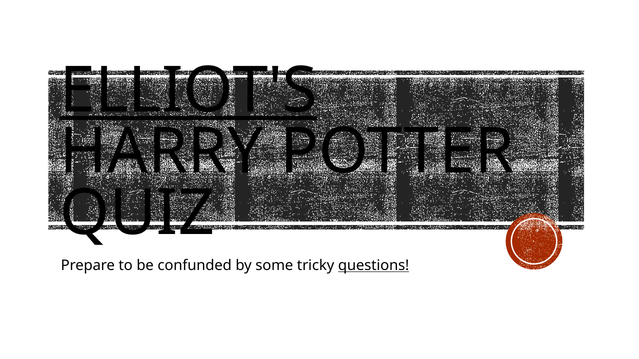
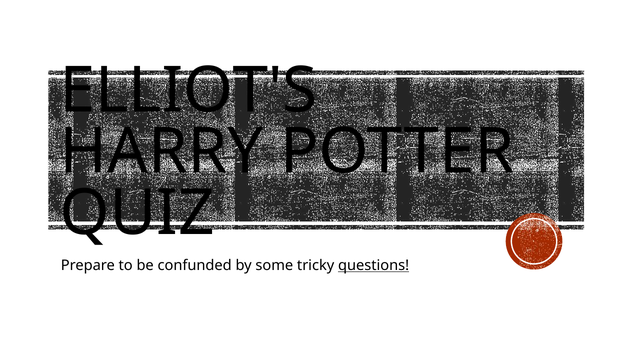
ELLIOT'S underline: present -> none (189, 91)
